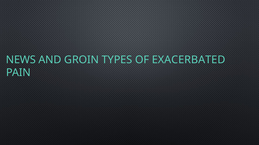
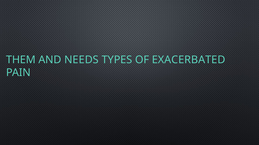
NEWS: NEWS -> THEM (21, 60)
GROIN: GROIN -> NEEDS (82, 60)
